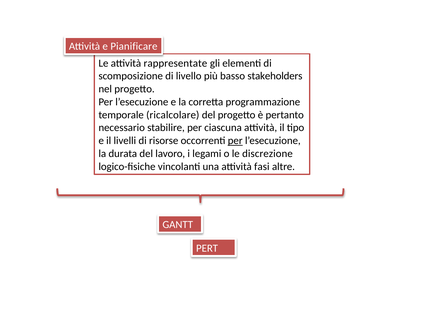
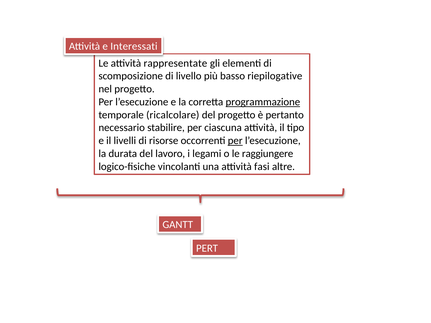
Pianificare: Pianificare -> Interessati (134, 46)
stakeholders: stakeholders -> riepilogative (275, 76)
programmazione underline: none -> present (263, 102)
discrezione: discrezione -> raggiungere (268, 154)
